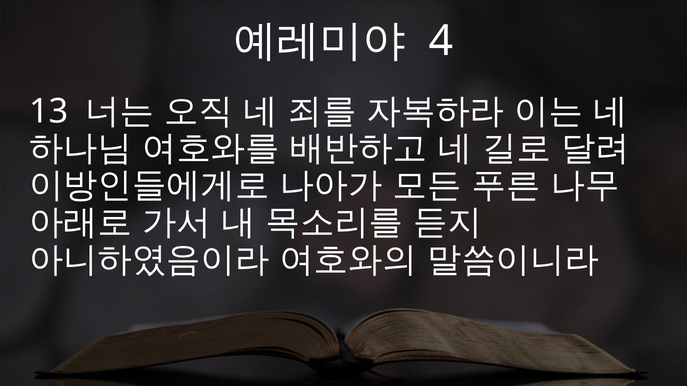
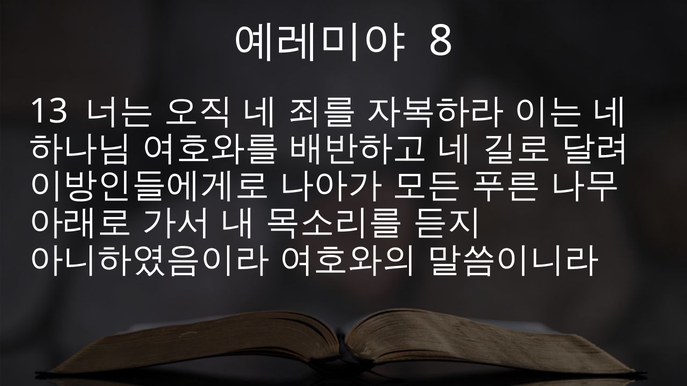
4: 4 -> 8 (441, 41)
